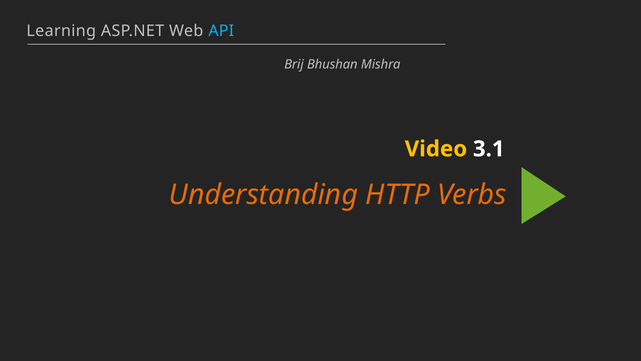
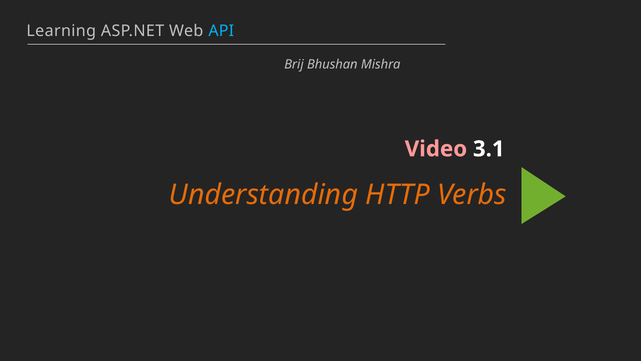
Video colour: yellow -> pink (436, 149)
